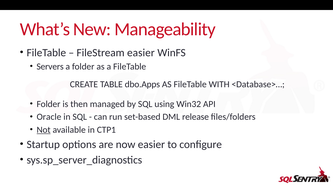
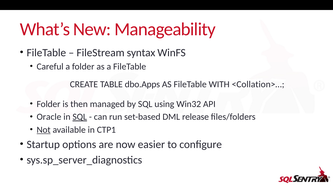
FileStream easier: easier -> syntax (141, 53)
Servers: Servers -> Careful (50, 67)
<Database>…: <Database>… -> <Collation>… (258, 85)
SQL underline: none -> present (80, 117)
